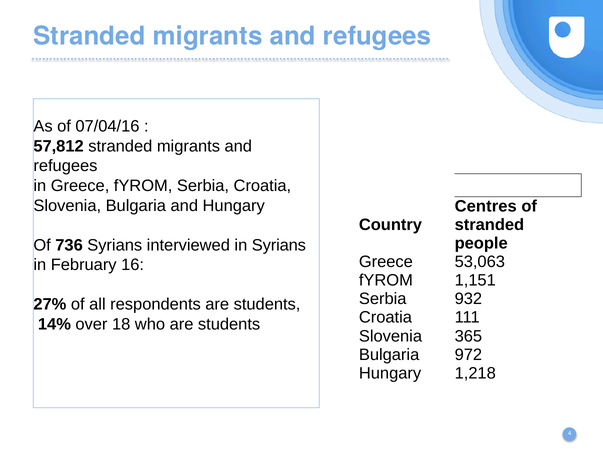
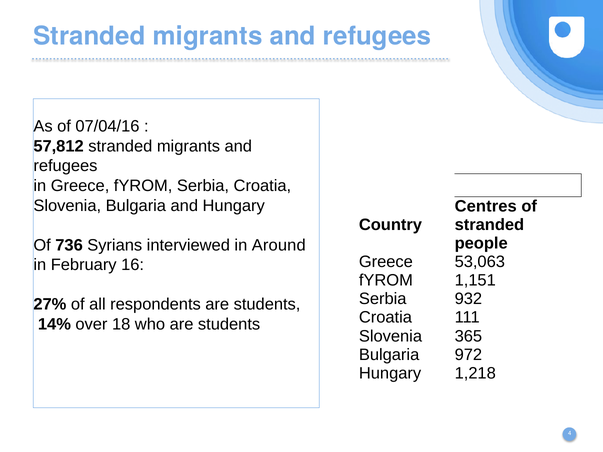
in Syrians: Syrians -> Around (279, 245)
